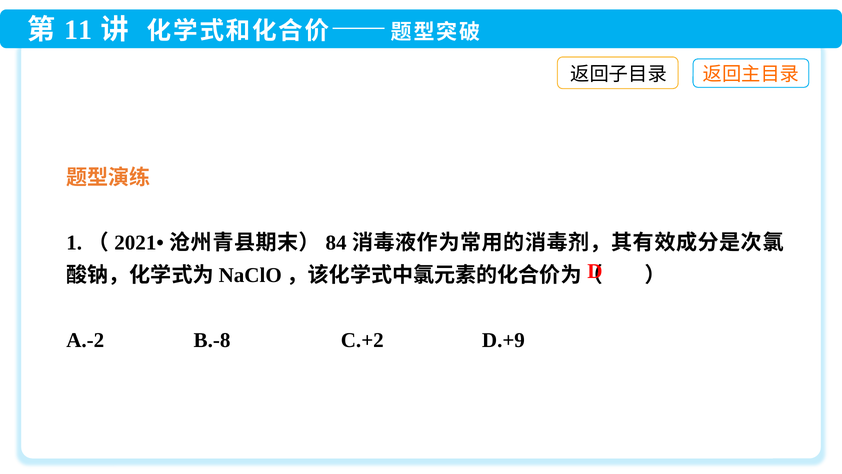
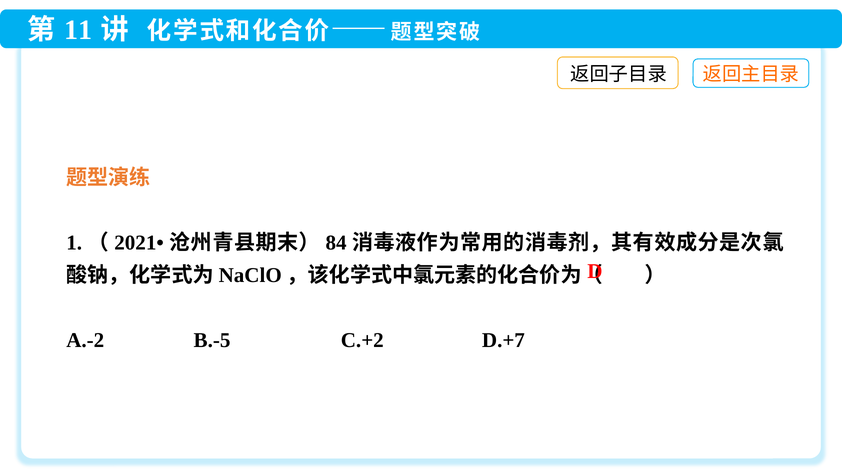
B.-8: B.-8 -> B.-5 (212, 340)
D.+9: D.+9 -> D.+7 (503, 340)
